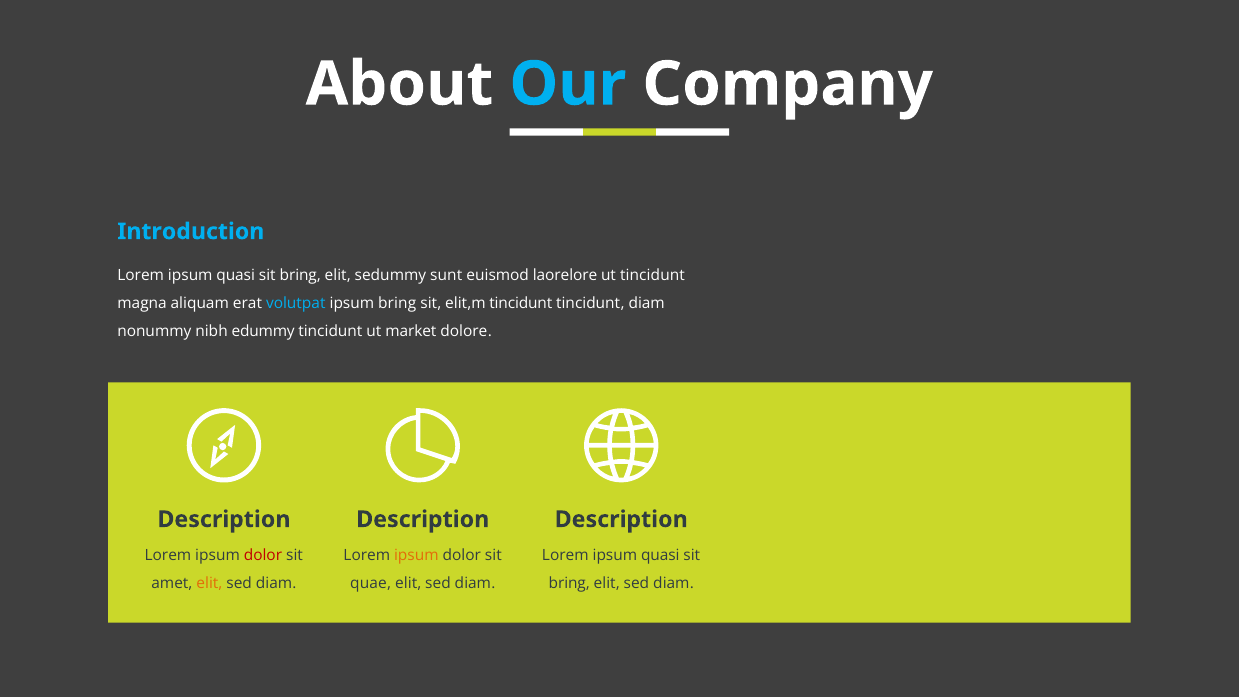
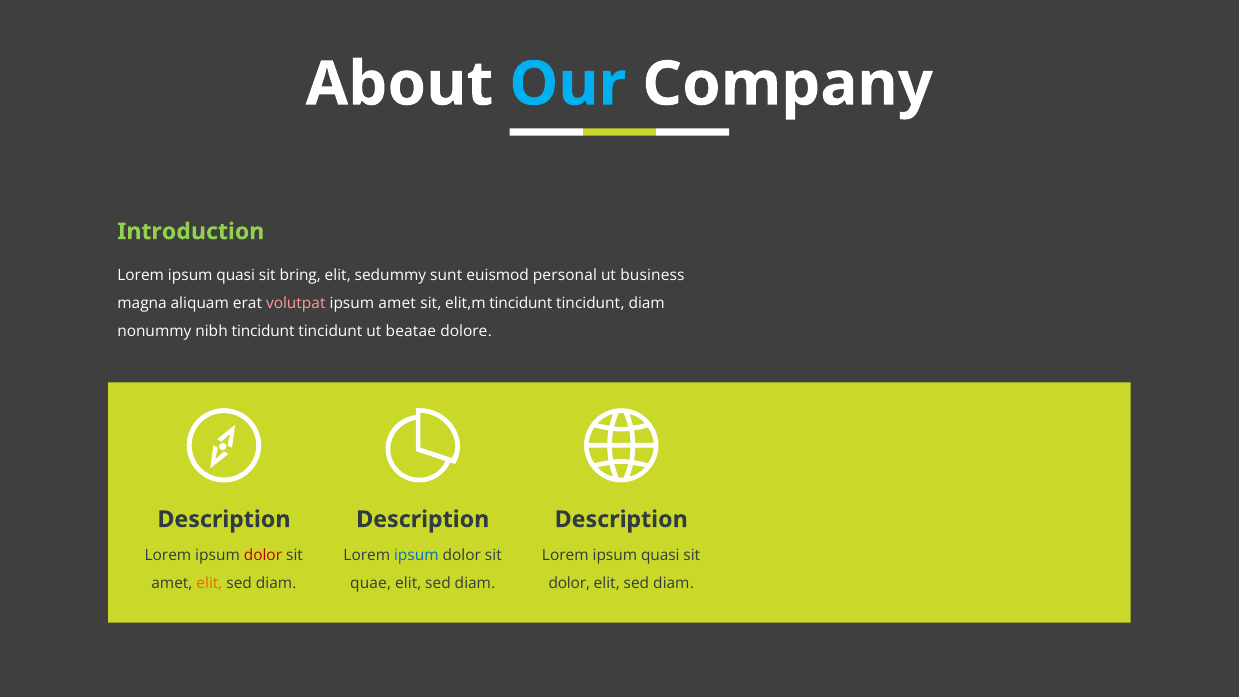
Introduction colour: light blue -> light green (191, 231)
laorelore: laorelore -> personal (565, 276)
ut tincidunt: tincidunt -> business (652, 276)
volutpat colour: light blue -> pink (296, 304)
ipsum bring: bring -> amet (397, 304)
nibh edummy: edummy -> tincidunt (263, 331)
market: market -> beatae (411, 331)
ipsum colour: orange -> blue (416, 555)
bring: bring -> dolor (569, 583)
